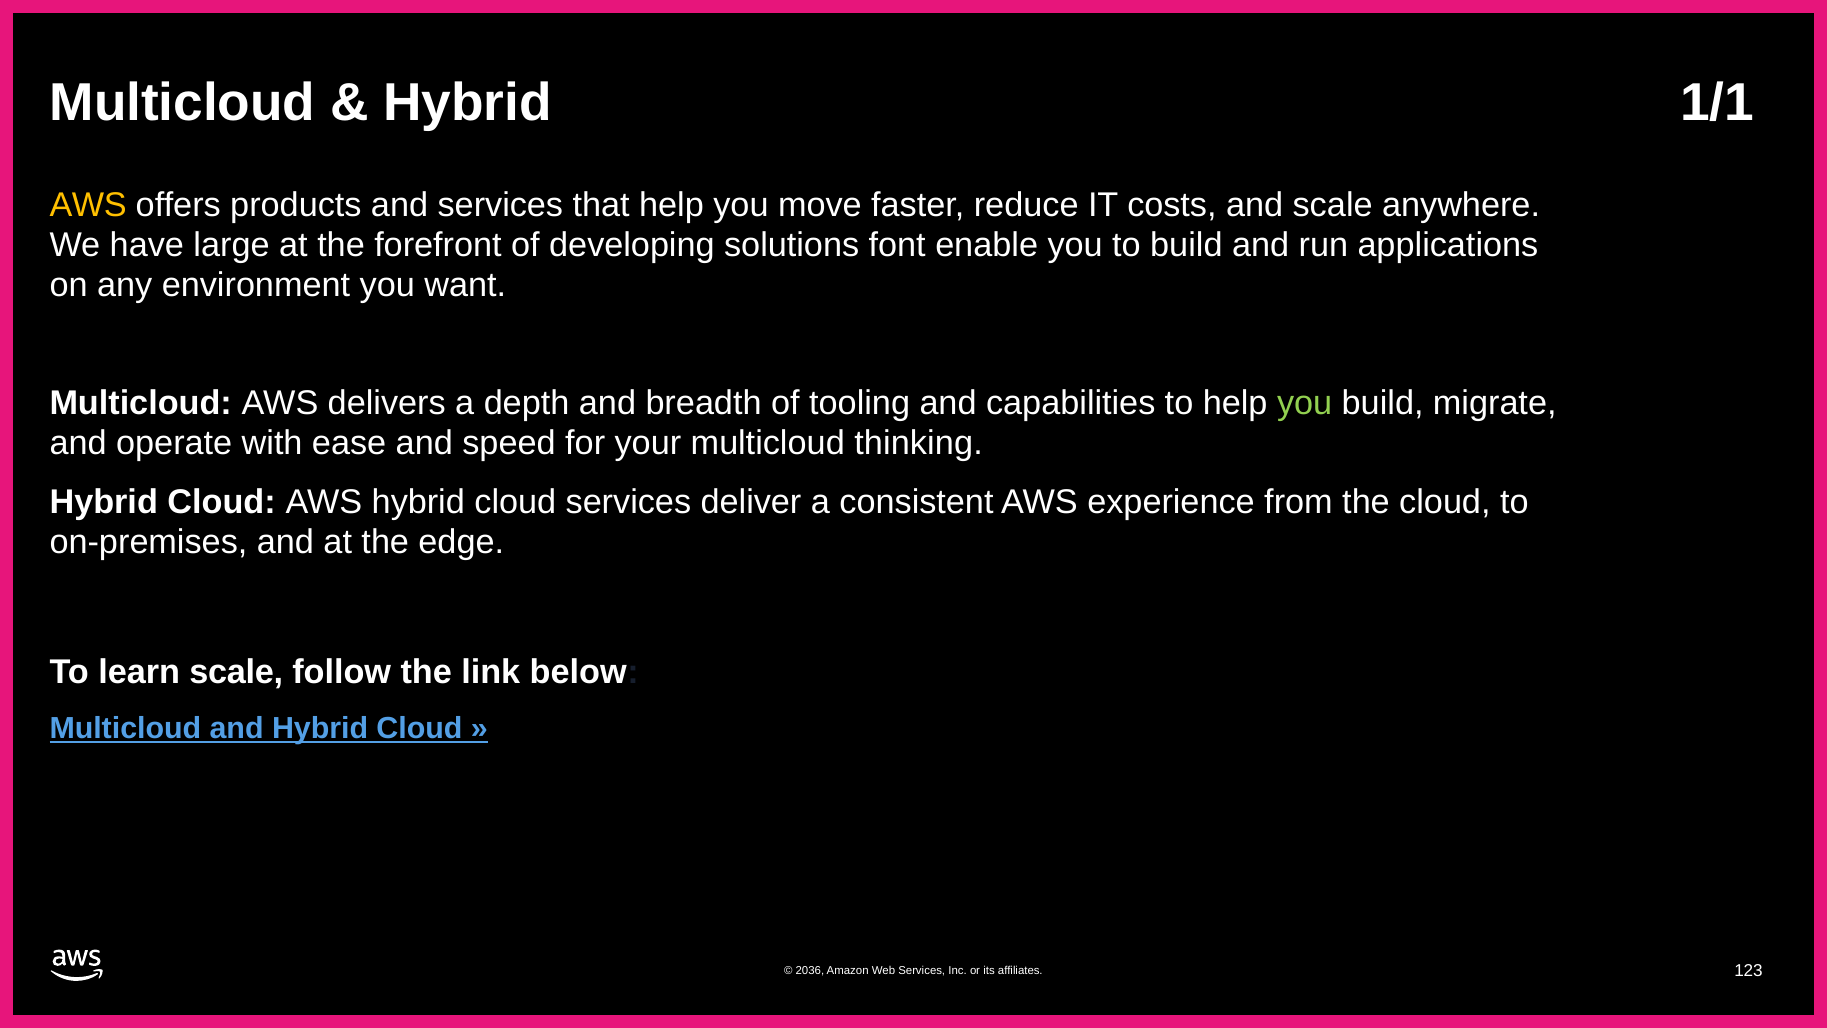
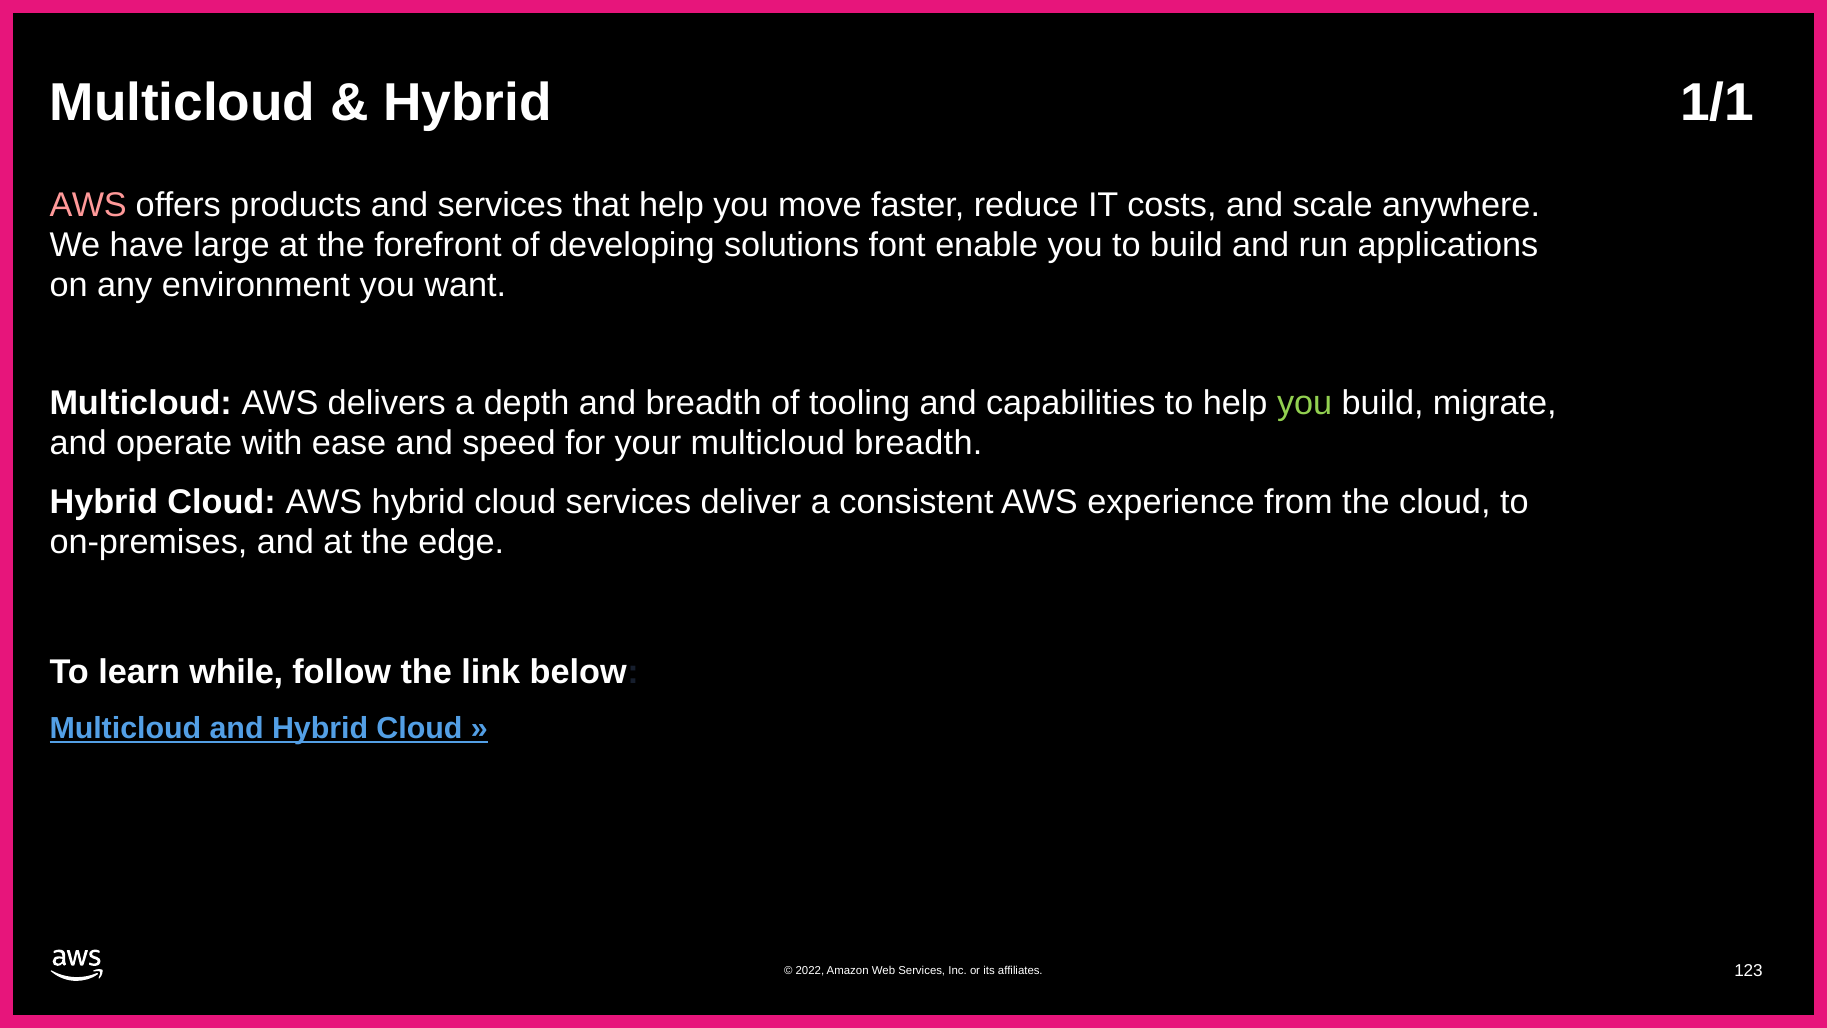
AWS colour: yellow -> pink (88, 205)
multicloud thinking: thinking -> breadth (918, 443)
learn scale: scale -> while (236, 672)
2036: 2036 -> 2022 (810, 971)
